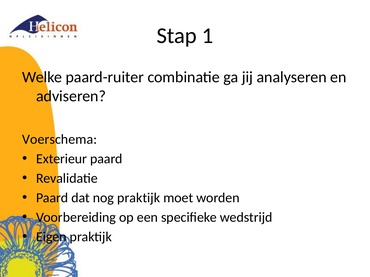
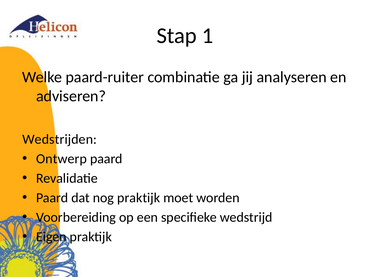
Voerschema: Voerschema -> Wedstrijden (60, 139)
Exterieur: Exterieur -> Ontwerp (61, 159)
